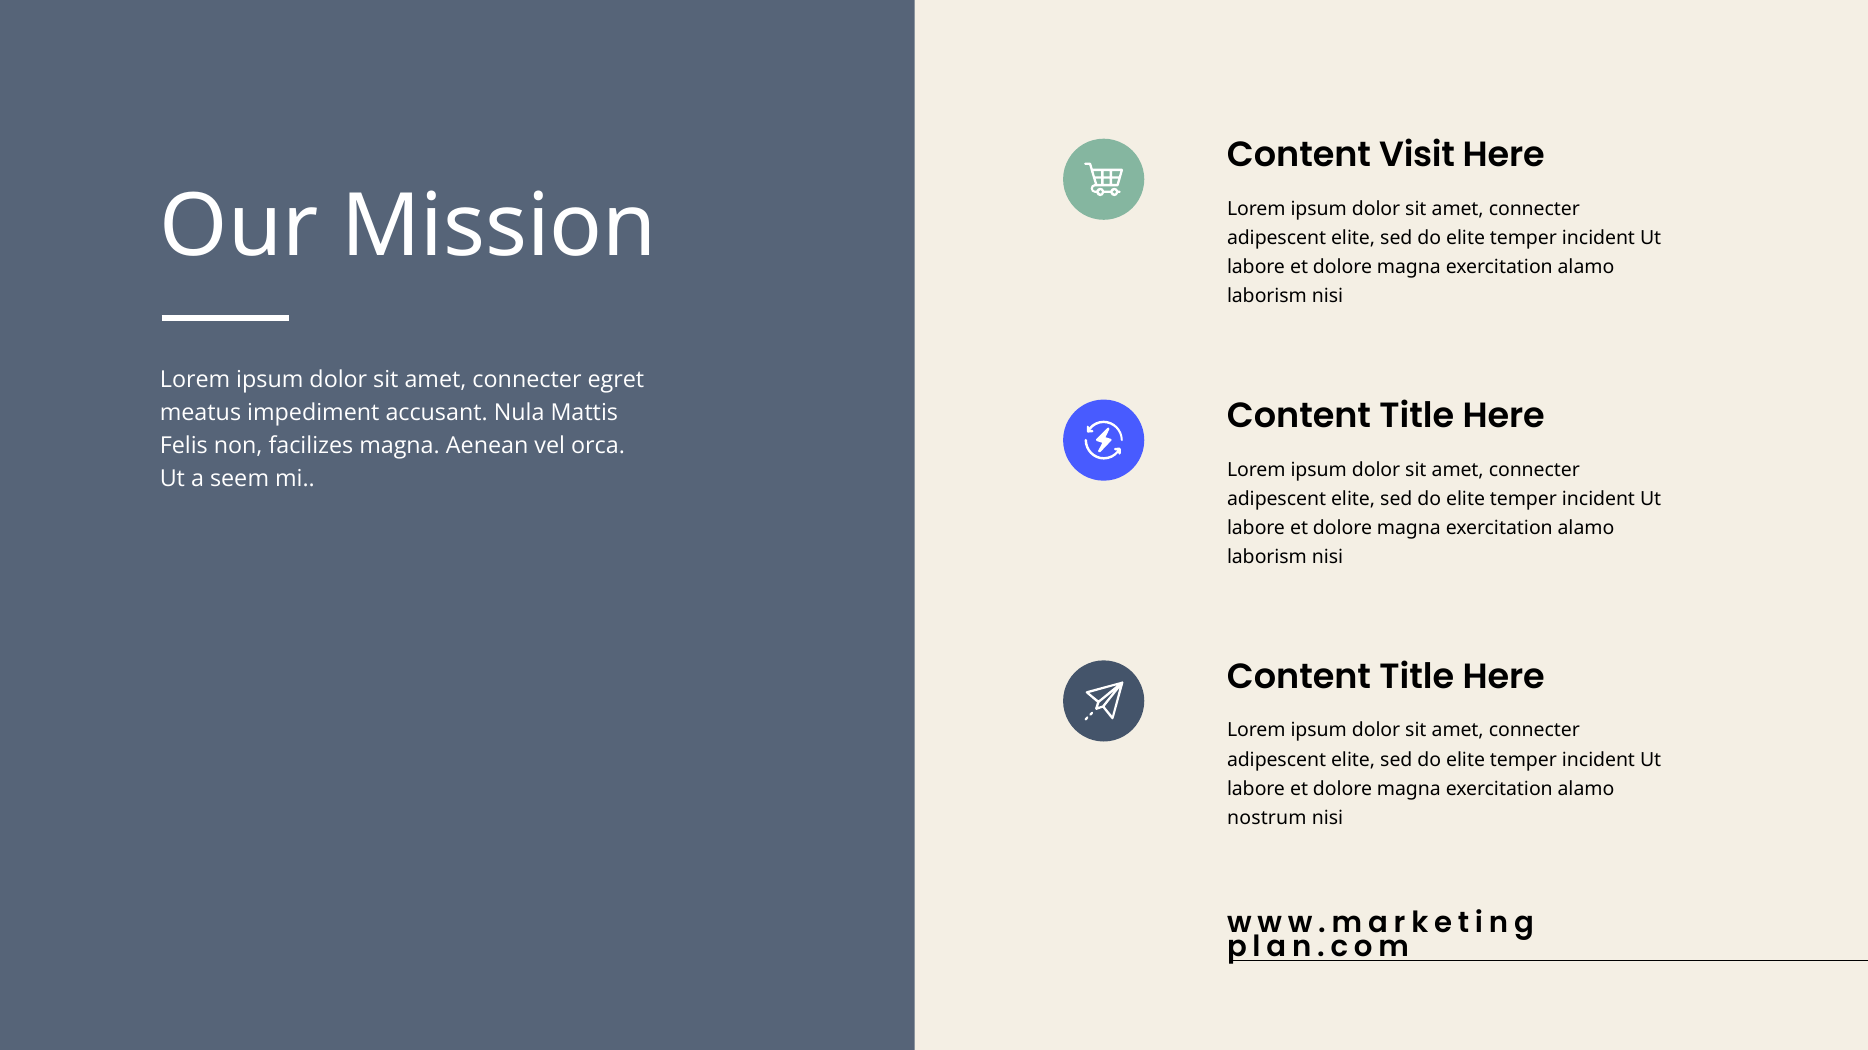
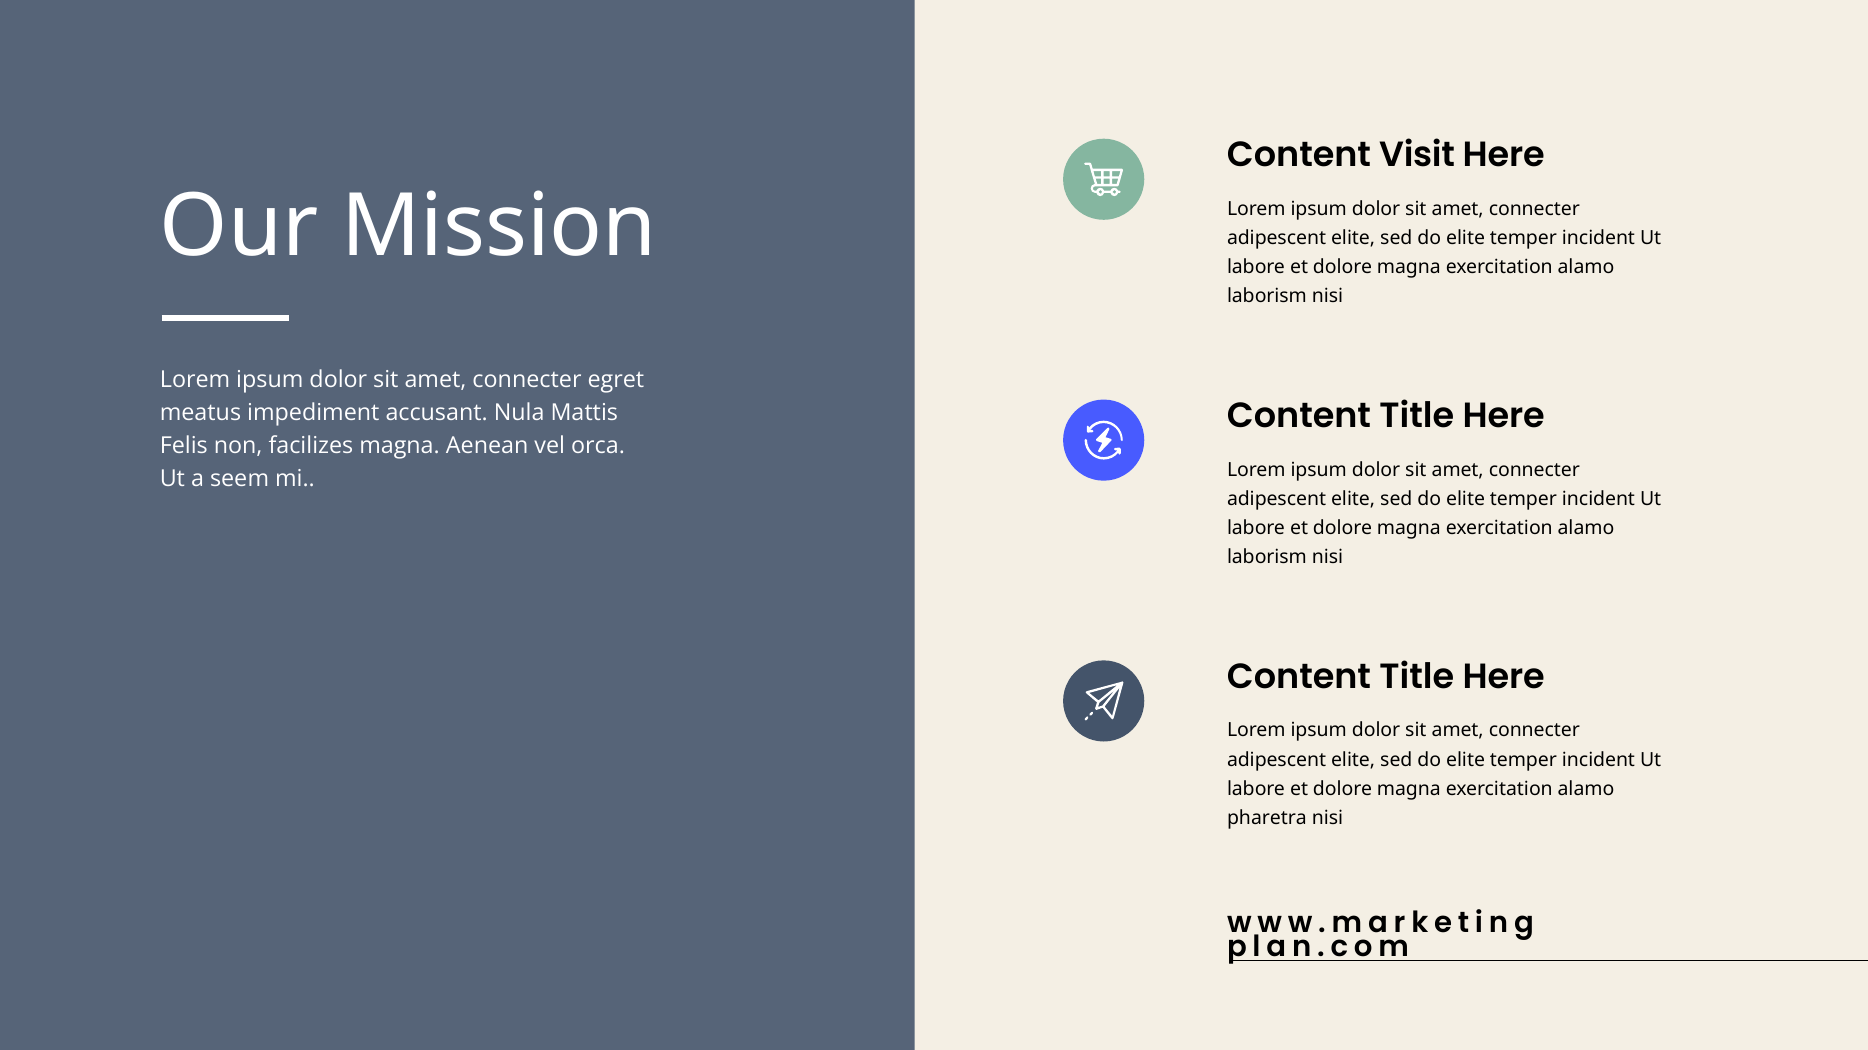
nostrum: nostrum -> pharetra (1267, 819)
